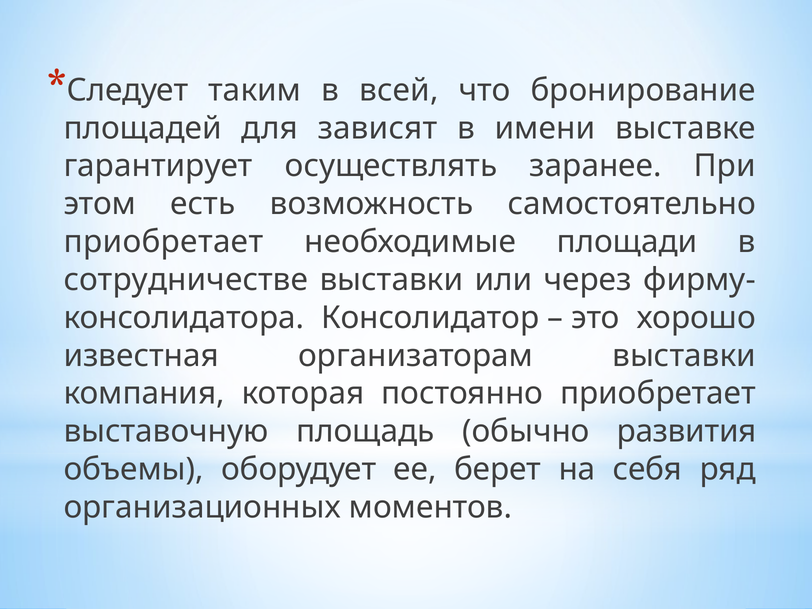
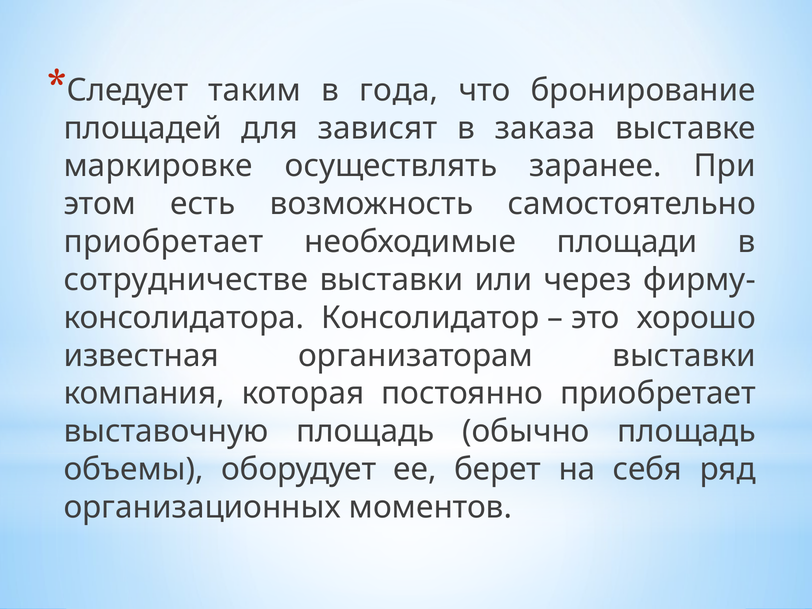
всей: всей -> года (399, 90)
имени: имени -> заказа (545, 128)
гарантирует: гарантирует -> маркировке (158, 166)
обычно развития: развития -> площадь (687, 431)
